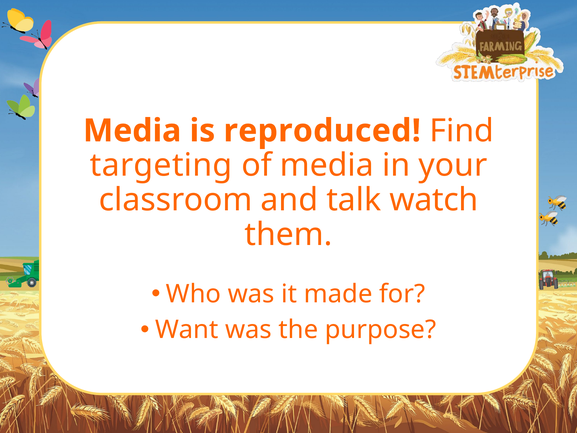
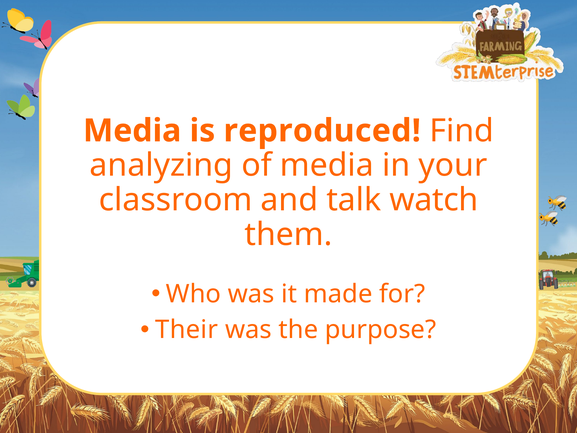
targeting: targeting -> analyzing (161, 165)
Want: Want -> Their (187, 330)
